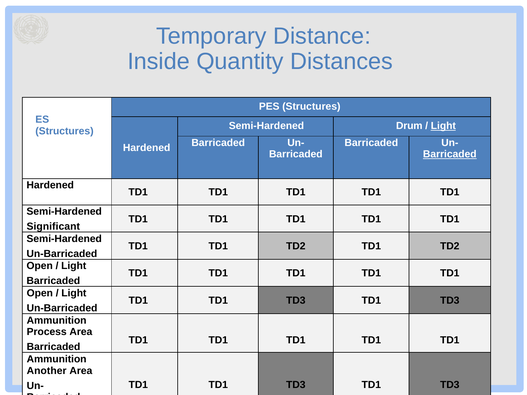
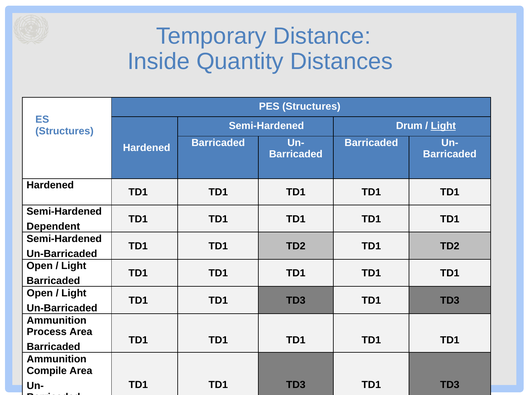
Barricaded underline: present -> none (450, 154)
Significant: Significant -> Dependent (53, 227)
Another: Another -> Compile (47, 371)
